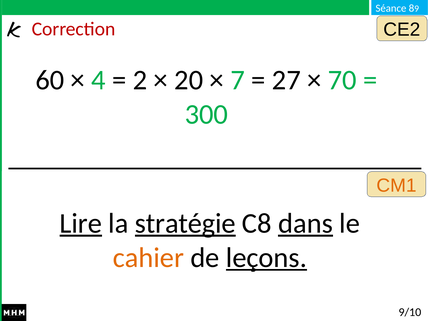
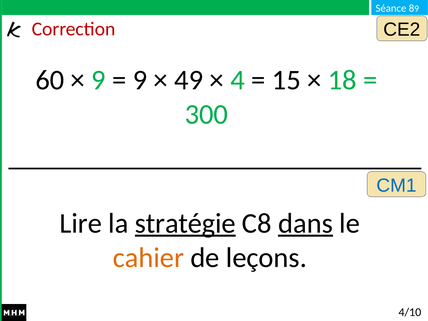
4: 4 -> 9 (99, 80)
2: 2 -> 9 (140, 80)
20: 20 -> 49 (189, 80)
7: 7 -> 4 (238, 80)
27: 27 -> 15 (286, 80)
70: 70 -> 18 (342, 80)
CM1 colour: orange -> blue (396, 185)
Lire underline: present -> none (81, 223)
leçons underline: present -> none (266, 258)
9/10: 9/10 -> 4/10 (410, 312)
